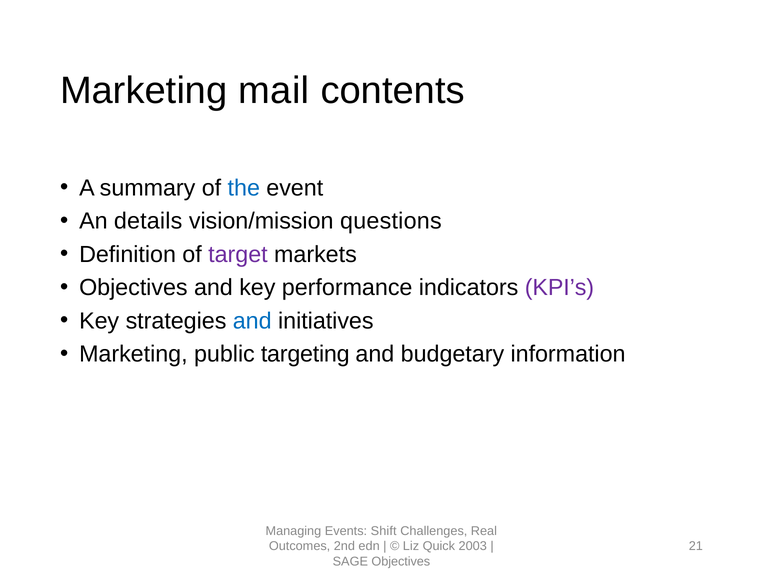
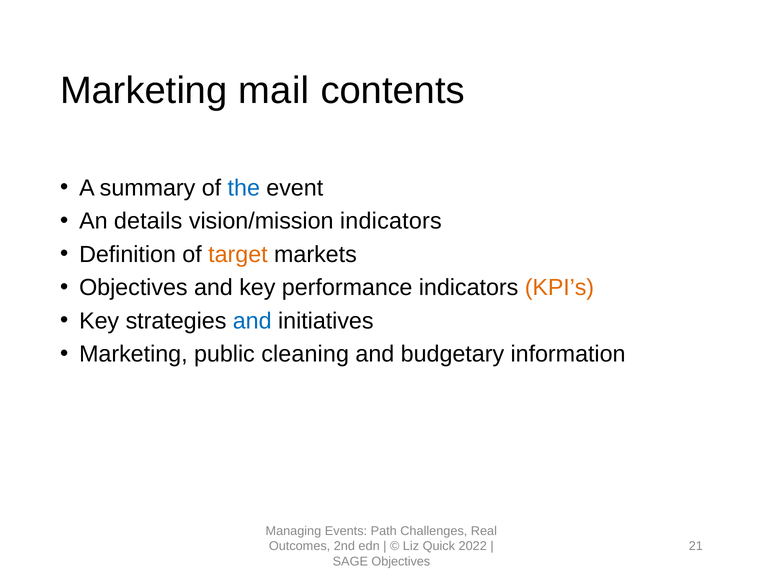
vision/mission questions: questions -> indicators (391, 221)
target colour: purple -> orange (238, 255)
KPI’s colour: purple -> orange (559, 288)
targeting: targeting -> cleaning (305, 354)
Shift: Shift -> Path (384, 531)
2003: 2003 -> 2022 (473, 546)
